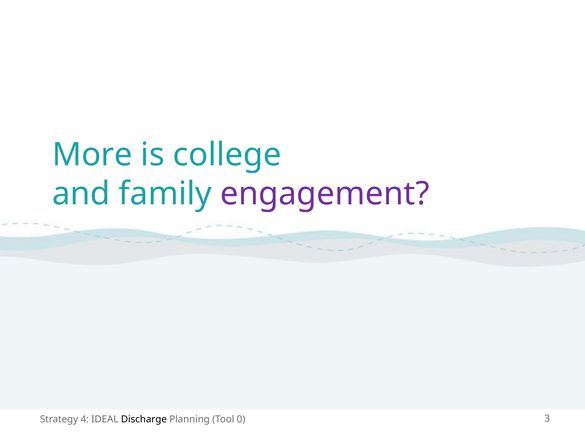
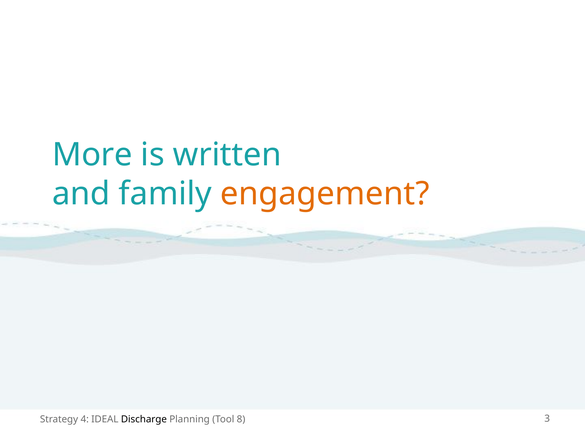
college: college -> written (227, 155)
engagement colour: purple -> orange (325, 194)
0: 0 -> 8 (241, 419)
